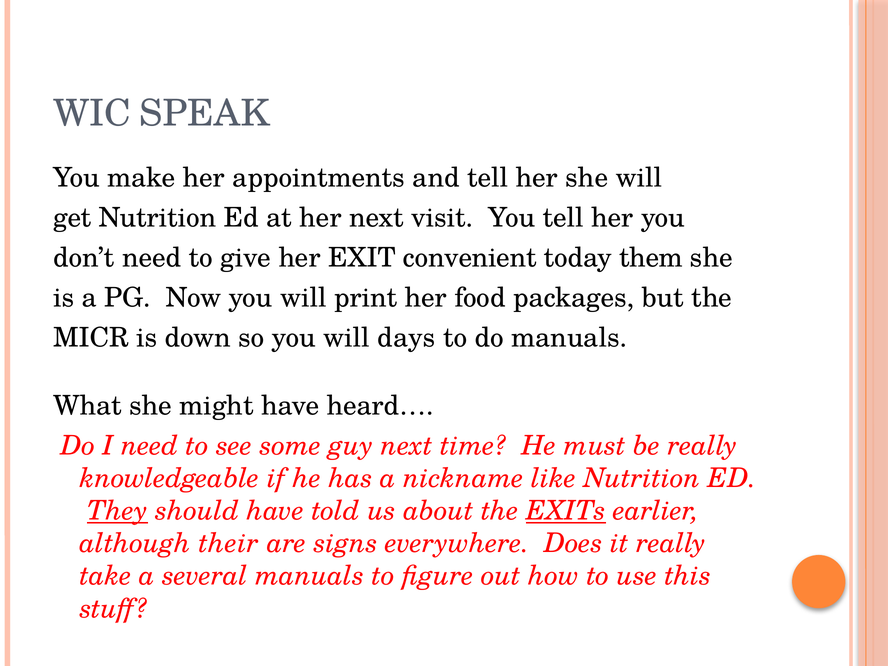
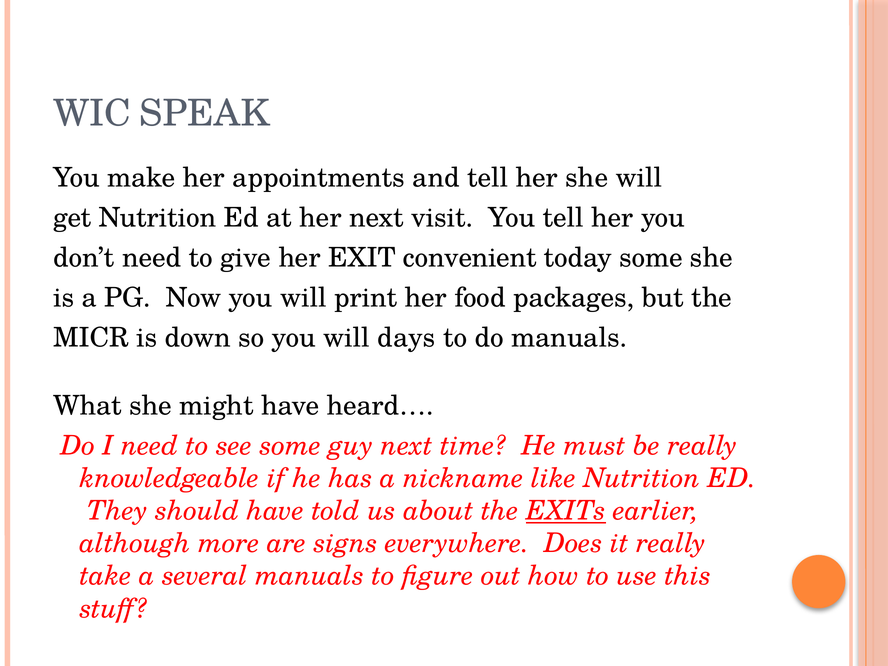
today them: them -> some (651, 258)
They underline: present -> none (118, 511)
their: their -> more (229, 543)
